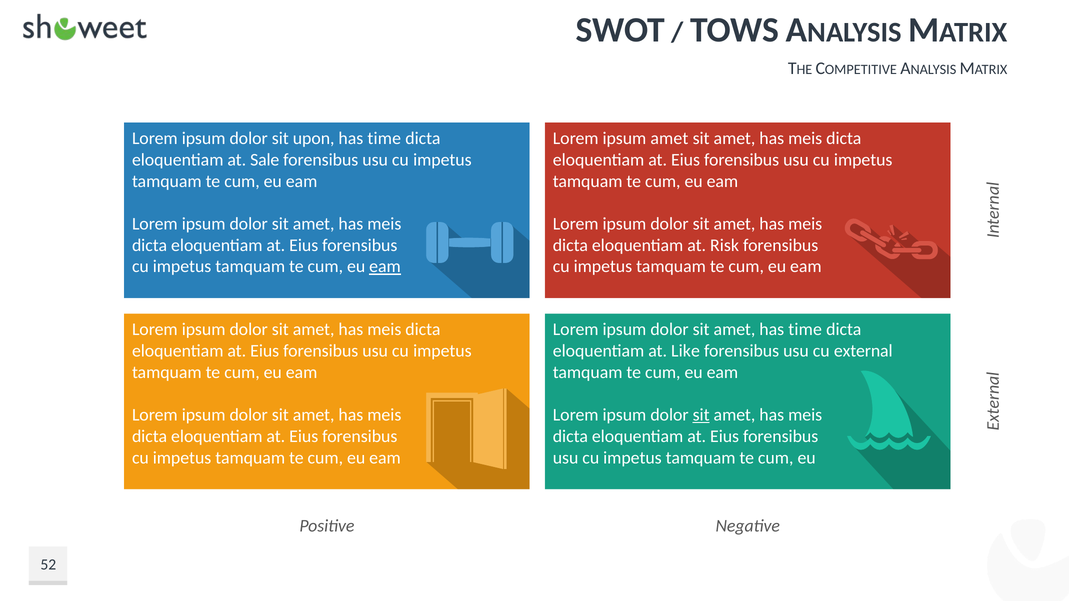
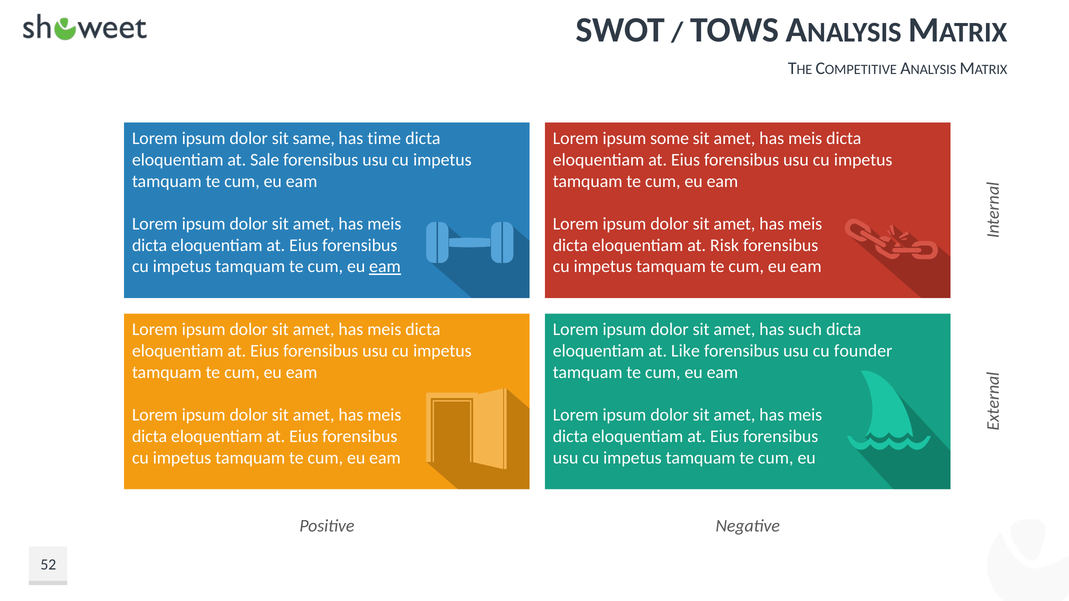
upon: upon -> same (314, 139)
ipsum amet: amet -> some (670, 139)
amet has time: time -> such (805, 330)
external: external -> founder (863, 351)
sit underline: present -> none (701, 415)
